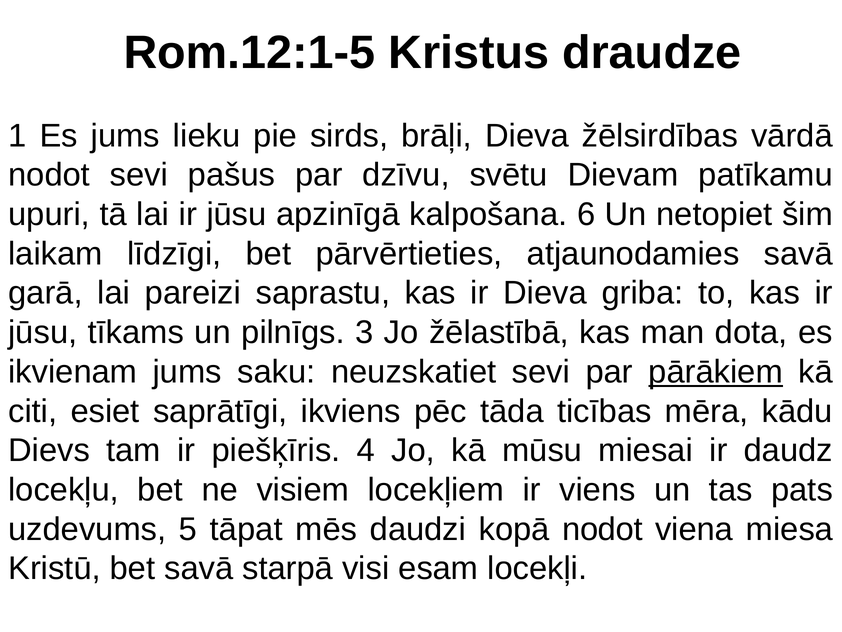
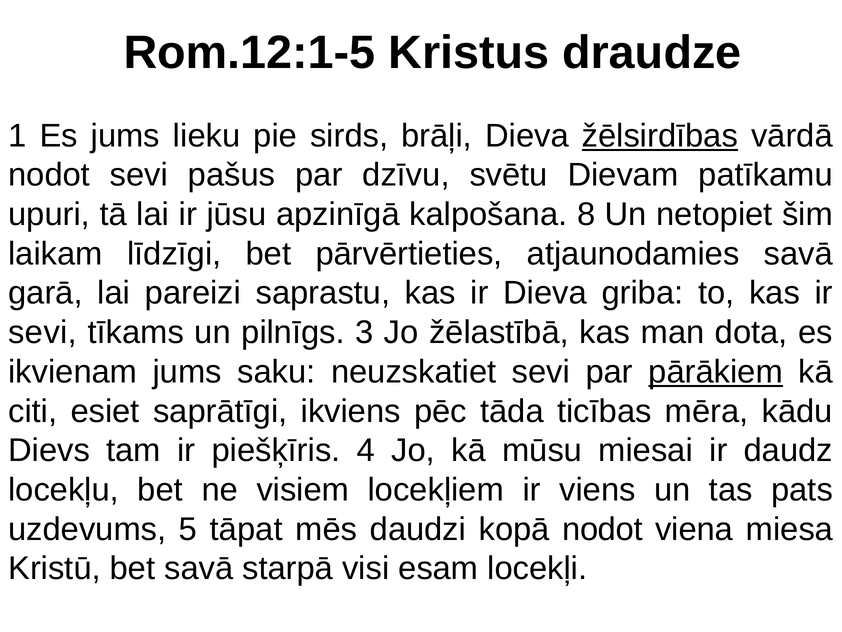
žēlsirdības underline: none -> present (660, 136)
6: 6 -> 8 (586, 214)
jūsu: jūsu -> sevi (43, 332)
